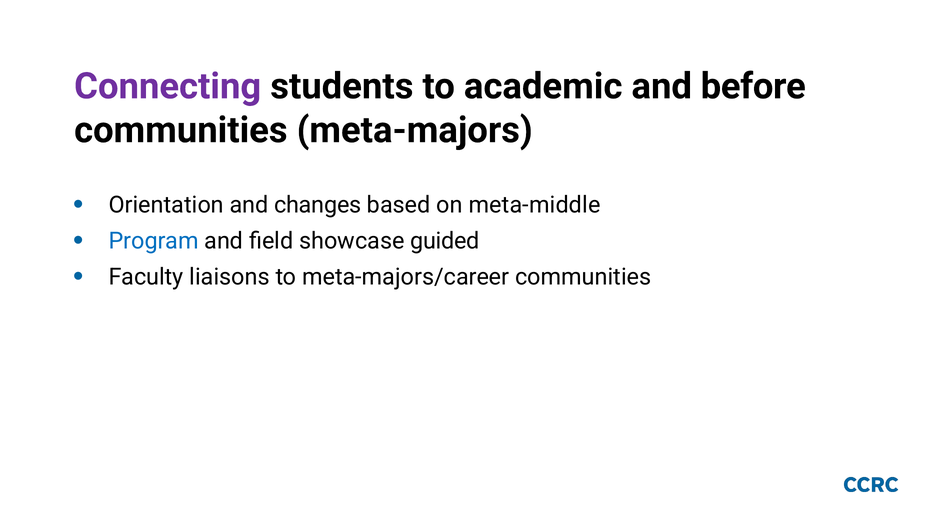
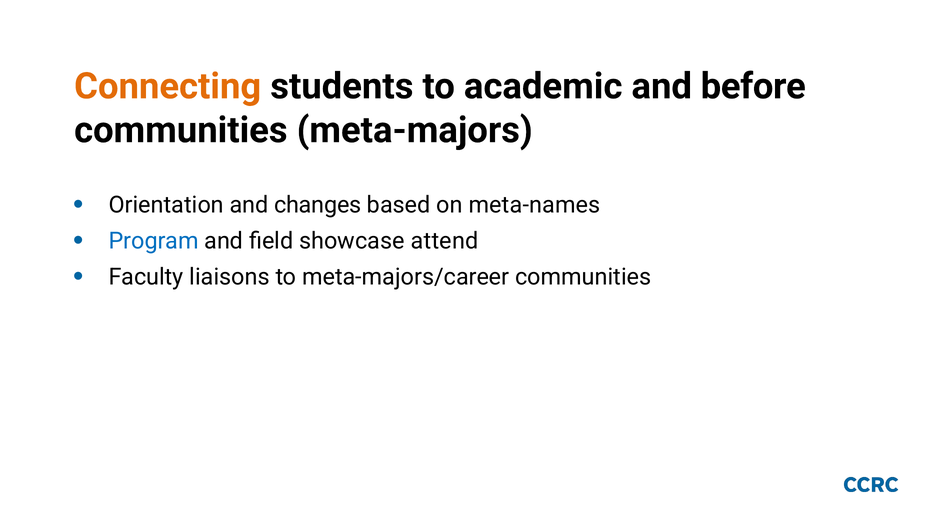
Connecting colour: purple -> orange (168, 86)
meta-middle: meta-middle -> meta-names (535, 205)
guided: guided -> attend (445, 241)
